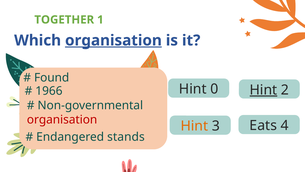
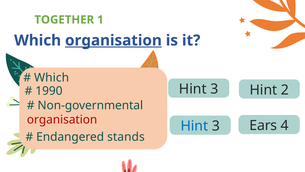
Found: Found -> Which (52, 78)
0: 0 -> 3 (214, 89)
Hint underline: present -> none (263, 90)
1966: 1966 -> 1990 (49, 91)
Hint colour: orange -> blue (194, 126)
Eats: Eats -> Ears (263, 125)
